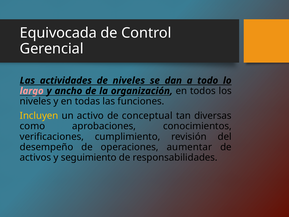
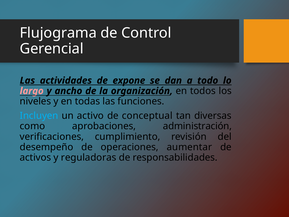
Equivocada: Equivocada -> Flujograma (58, 33)
de niveles: niveles -> expone (129, 80)
Incluyen colour: yellow -> light blue (39, 116)
conocimientos: conocimientos -> administración (197, 126)
seguimiento: seguimiento -> reguladoras (89, 157)
